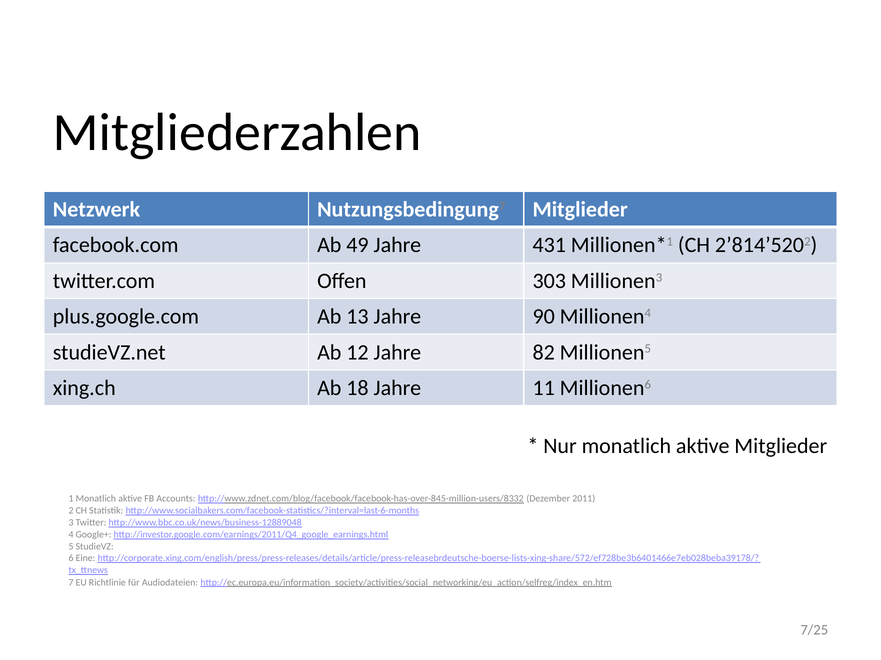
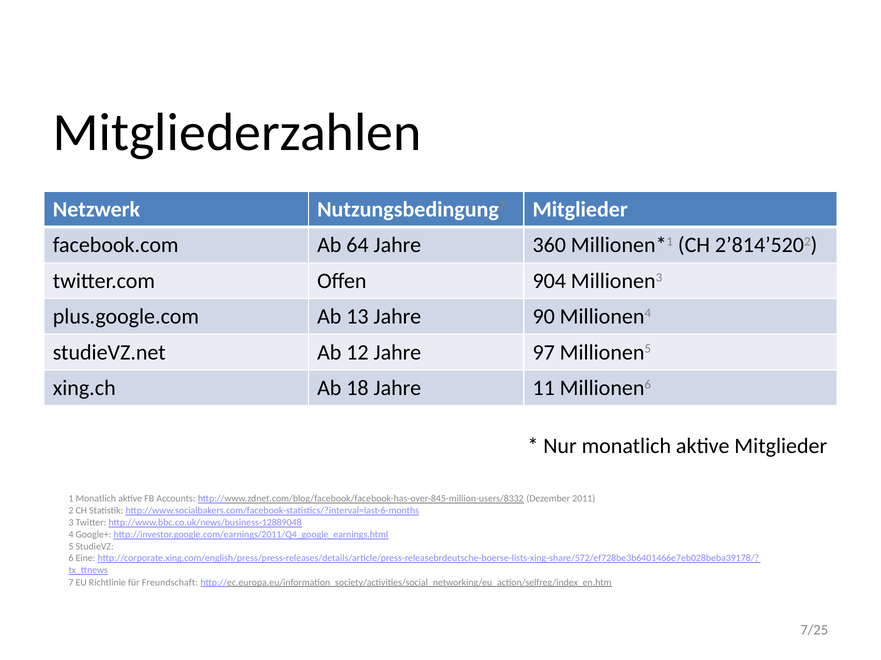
49: 49 -> 64 (357, 245)
431: 431 -> 360 (549, 245)
303: 303 -> 904 (549, 281)
82: 82 -> 97 (544, 353)
Audiodateien: Audiodateien -> Freundschaft (170, 583)
